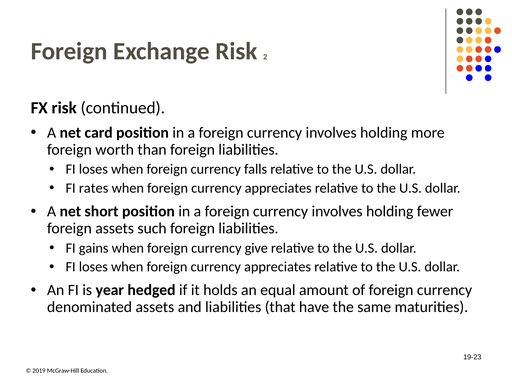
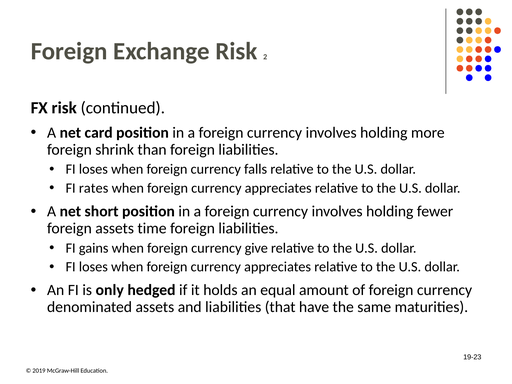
worth: worth -> shrink (115, 150)
such: such -> time (152, 228)
year: year -> only (110, 290)
